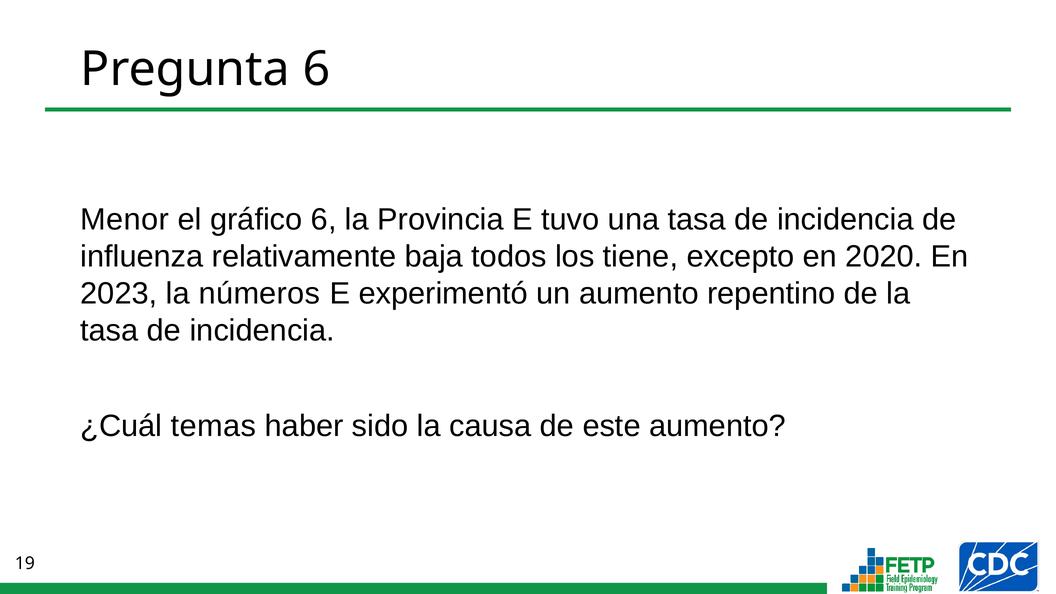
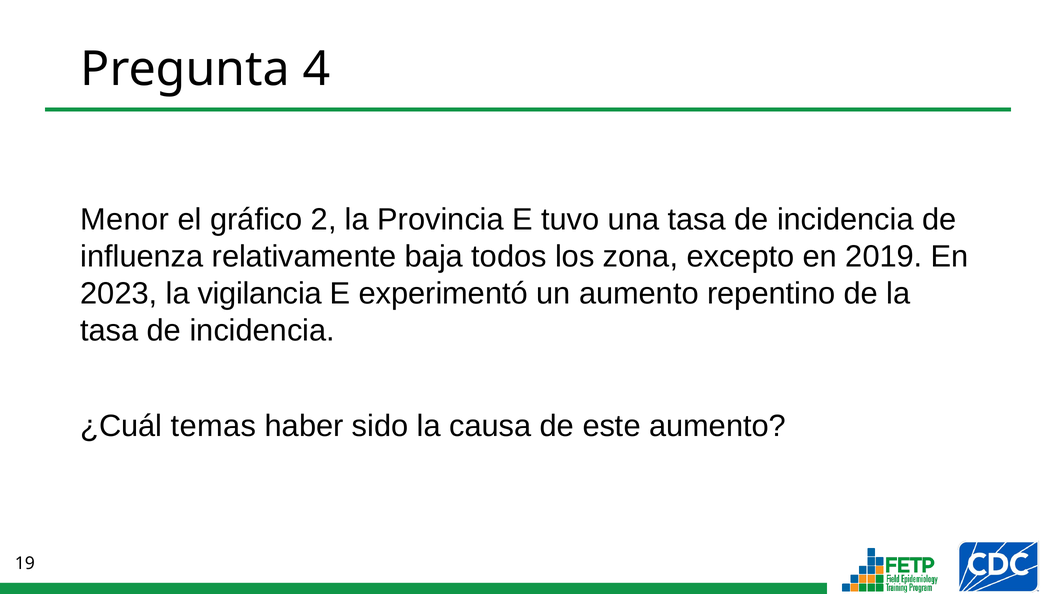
Pregunta 6: 6 -> 4 (316, 69)
gráfico 6: 6 -> 2 (324, 219)
tiene: tiene -> zona (641, 256)
2020: 2020 -> 2019 (884, 256)
números: números -> vigilancia (260, 293)
